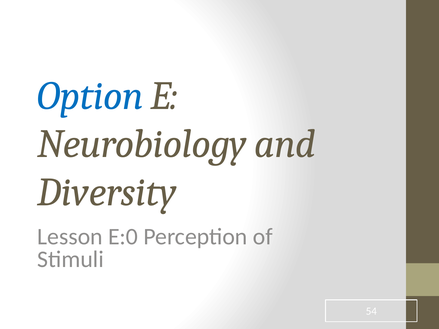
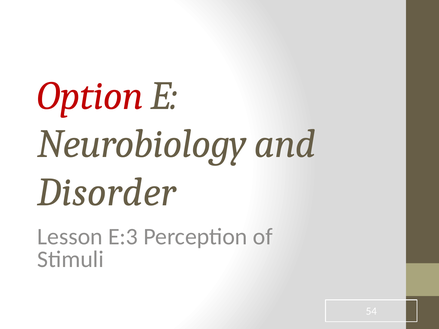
Option colour: blue -> red (90, 96)
Diversity: Diversity -> Disorder (107, 192)
E:0: E:0 -> E:3 (123, 237)
